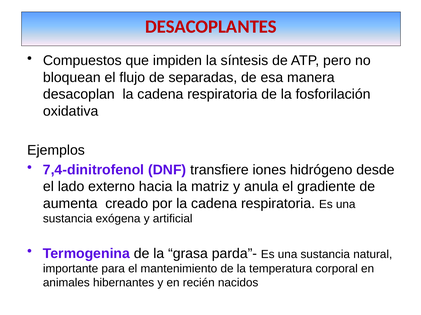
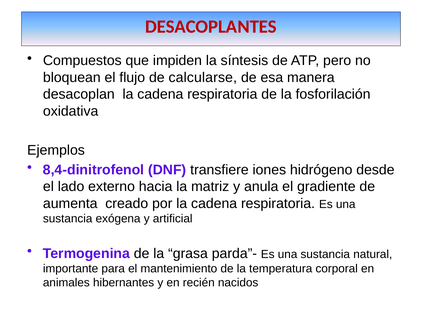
separadas: separadas -> calcularse (203, 78)
7,4-dinitrofenol: 7,4-dinitrofenol -> 8,4-dinitrofenol (94, 170)
